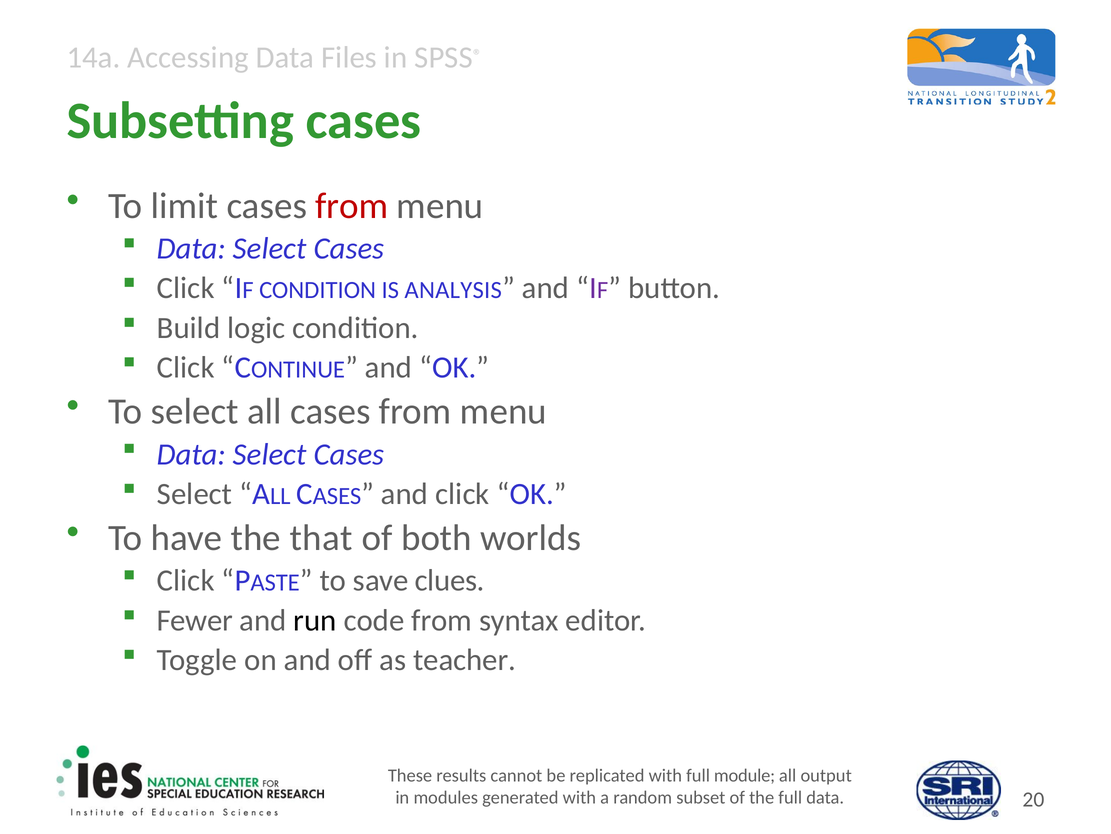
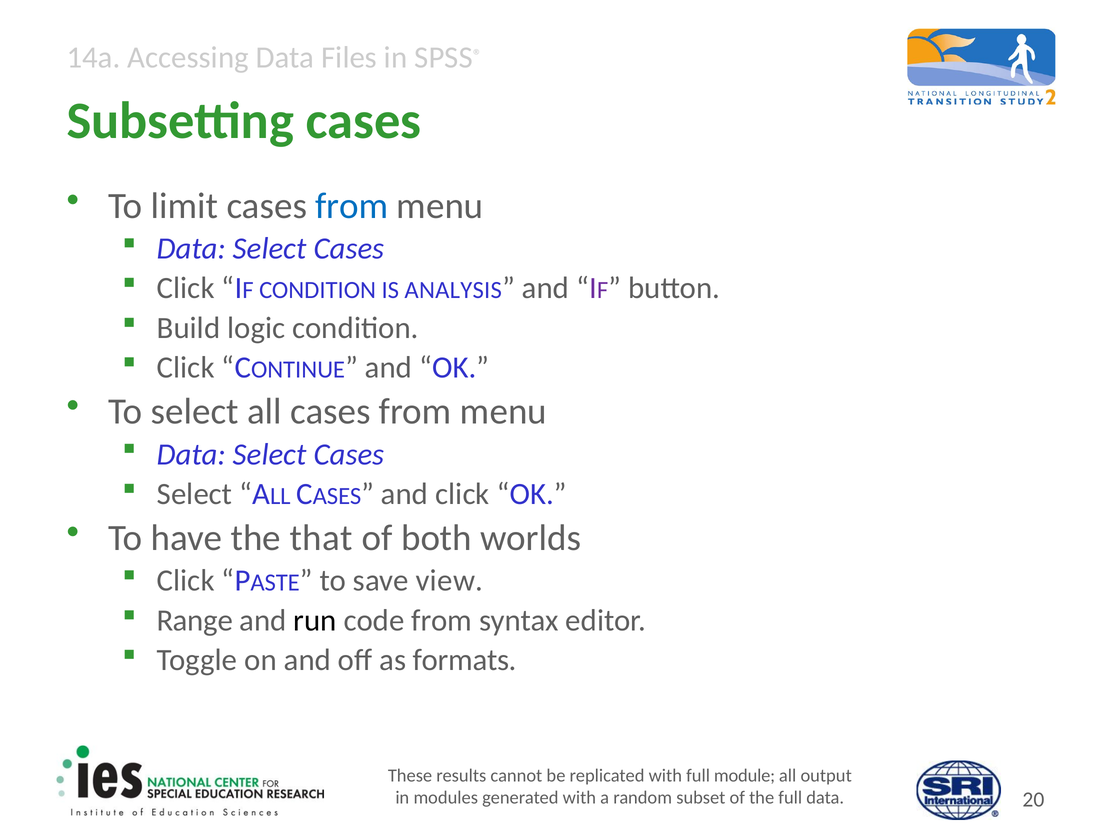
from colour: red -> blue (352, 206)
clues: clues -> view (449, 580)
Fewer: Fewer -> Range (195, 620)
teacher: teacher -> formats (465, 659)
